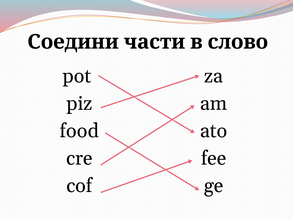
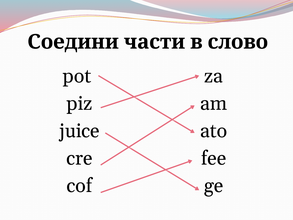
food: food -> juice (79, 131)
